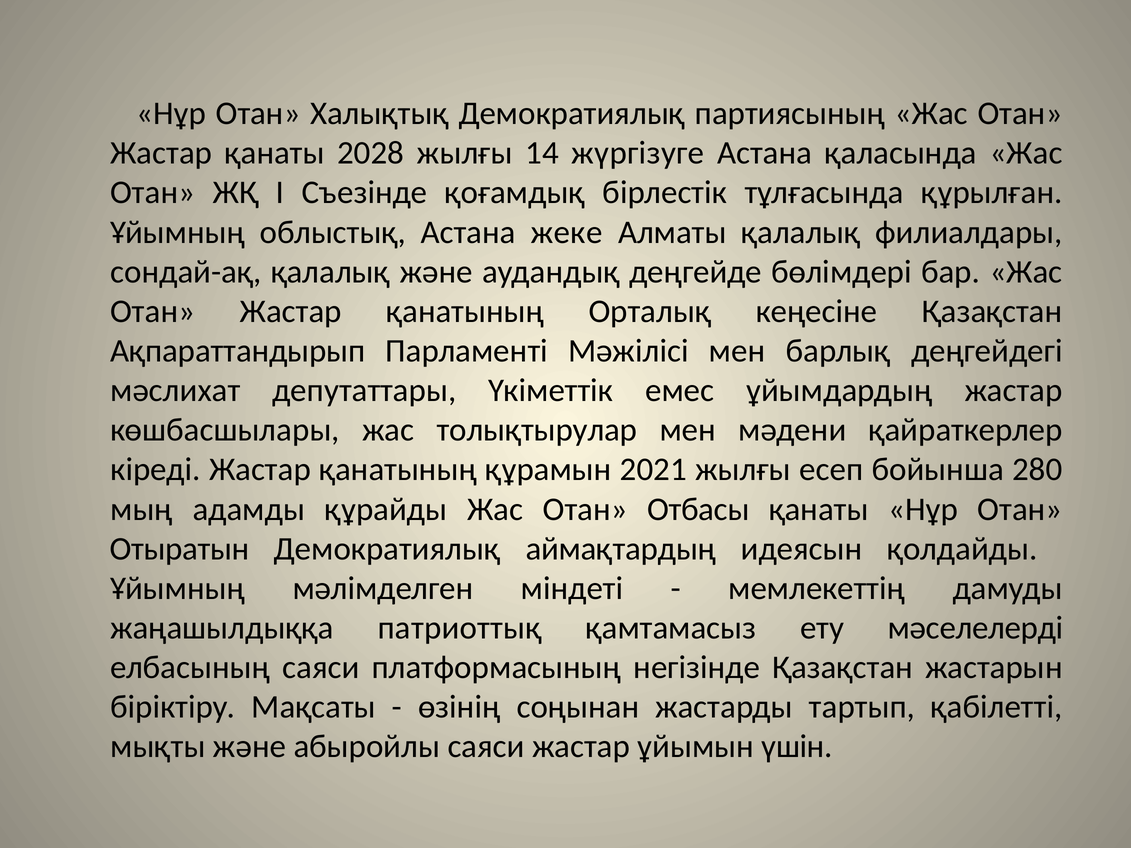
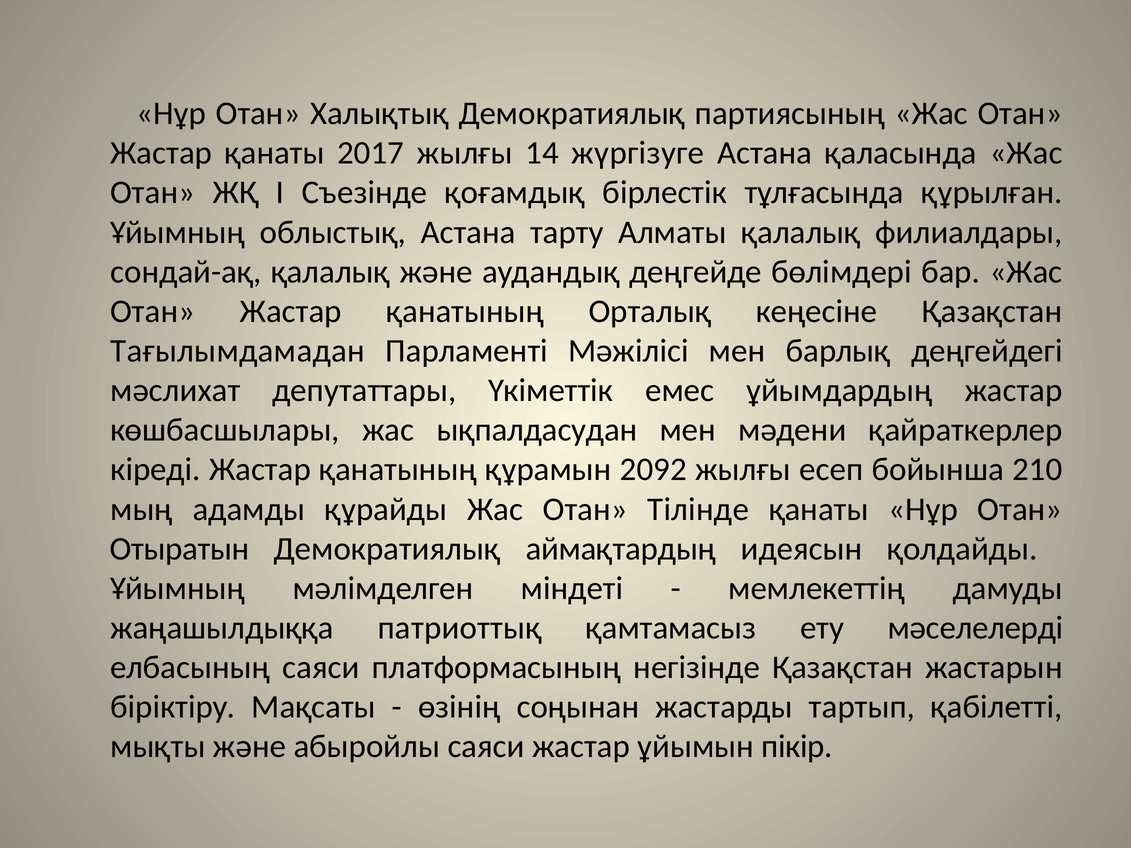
2028: 2028 -> 2017 (371, 153)
жеке: жеке -> тарту (567, 232)
Ақпараттандырып: Ақпараттандырып -> Тағылымдамадан (238, 351)
толықтырулар: толықтырулар -> ықпалдасудан (537, 430)
2021: 2021 -> 2092 (653, 470)
280: 280 -> 210 (1037, 470)
Отбасы: Отбасы -> Тілінде (698, 509)
үшін: үшін -> пікір (797, 747)
